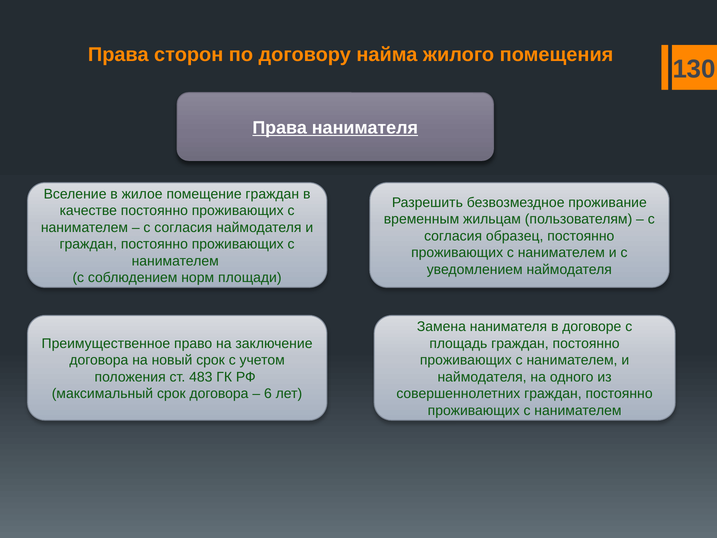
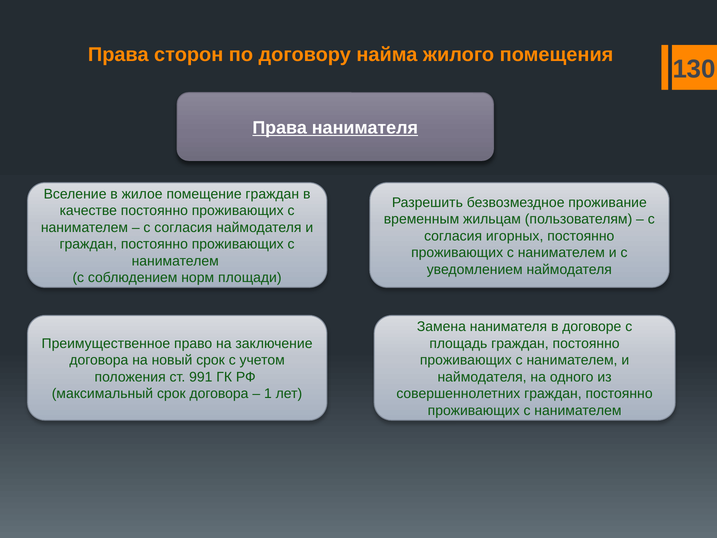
образец: образец -> игорных (515, 236)
483: 483 -> 991 (201, 377)
6: 6 -> 1 (268, 394)
